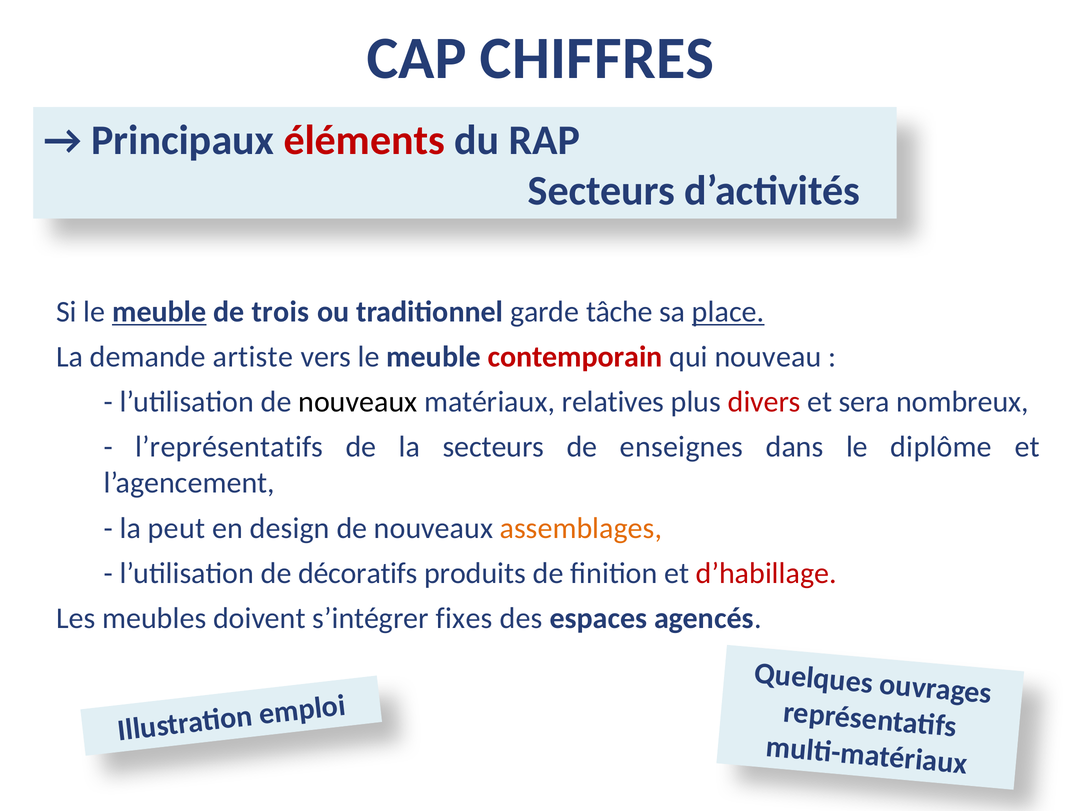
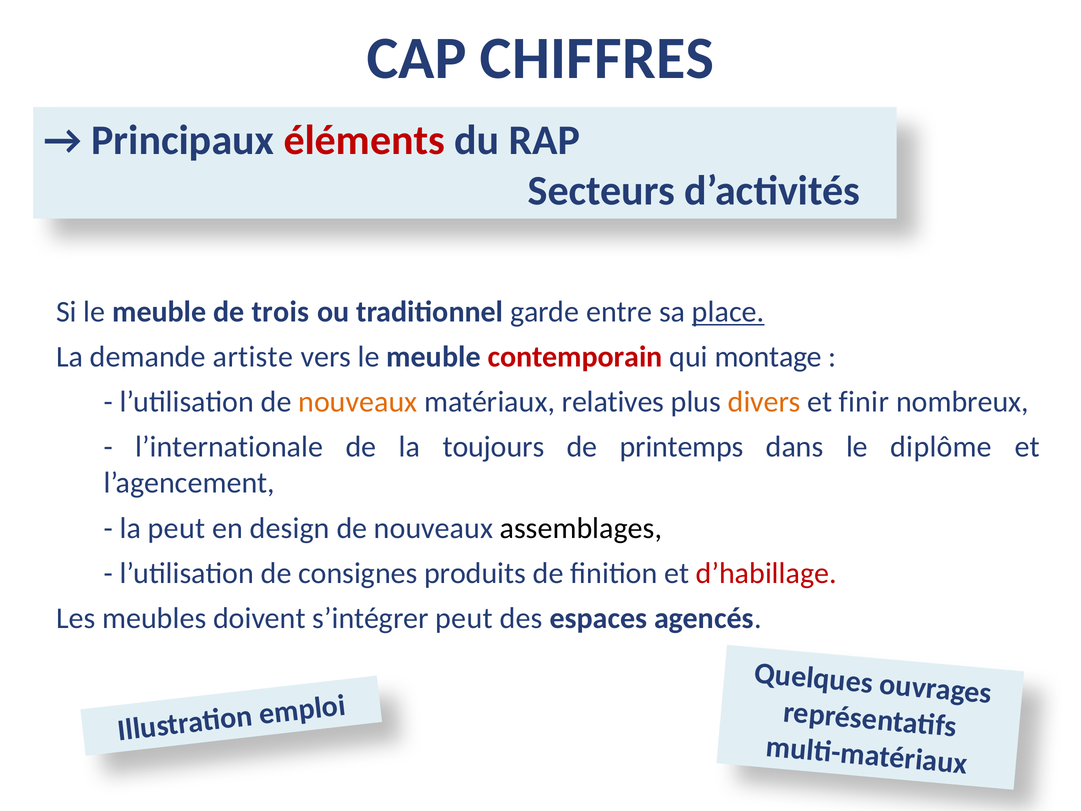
meuble underline: present -> none (159, 312)
tâche: tâche -> entre (619, 312)
nouveau: nouveau -> montage (768, 357)
nouveaux colour: black -> orange (358, 402)
divers colour: red -> orange (764, 402)
sera: sera -> finir (864, 402)
l’représentatifs: l’représentatifs -> l’internationale (229, 447)
la secteurs: secteurs -> toujours (494, 447)
enseignes: enseignes -> printemps (682, 447)
assemblages colour: orange -> black (581, 528)
décoratifs: décoratifs -> consignes (358, 573)
s’intégrer fixes: fixes -> peut (464, 618)
